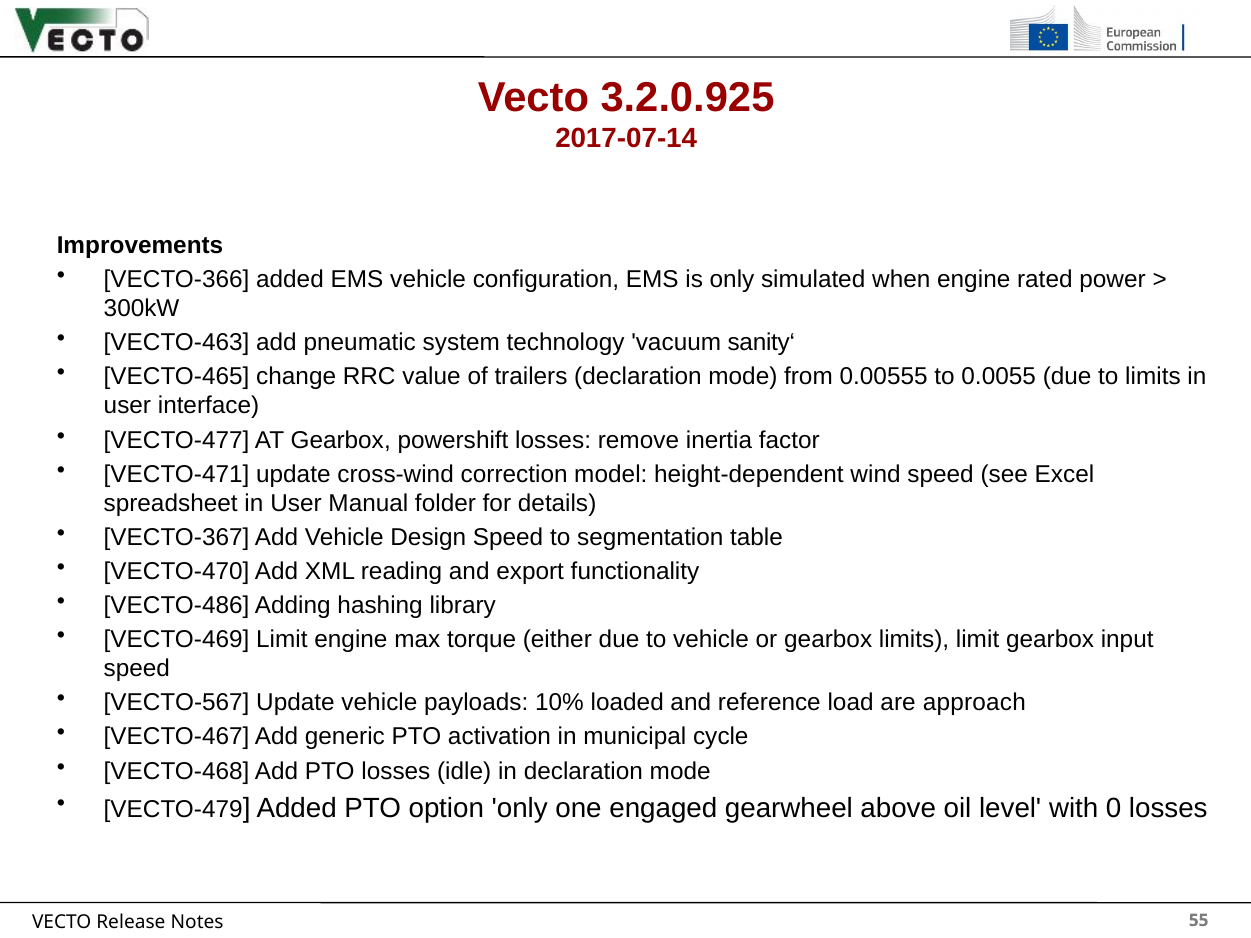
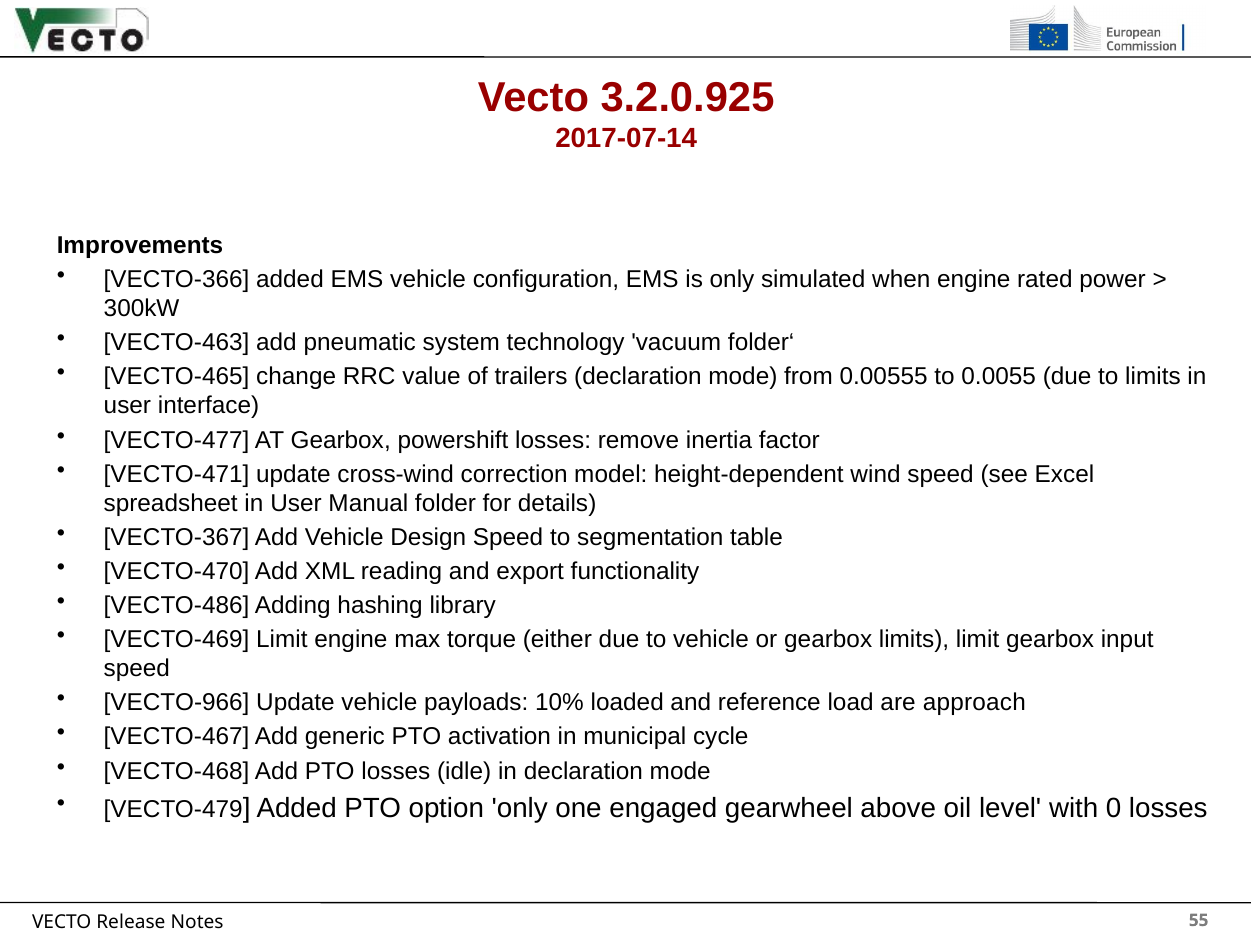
sanity‘: sanity‘ -> folder‘ (761, 343)
VECTO-567: VECTO-567 -> VECTO-966 (177, 703)
